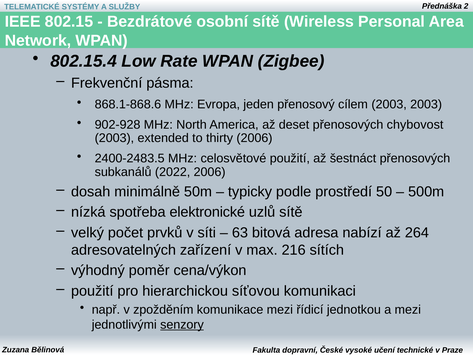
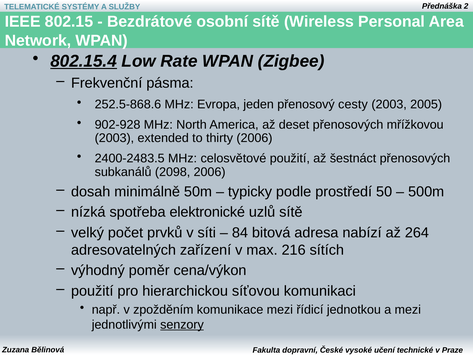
802.15.4 underline: none -> present (84, 61)
868.1-868.6: 868.1-868.6 -> 252.5-868.6 (128, 104)
cílem: cílem -> cesty (353, 104)
2003 2003: 2003 -> 2005 (426, 104)
chybovost: chybovost -> mřížkovou (415, 125)
2022: 2022 -> 2098 (173, 172)
63: 63 -> 84 (240, 233)
